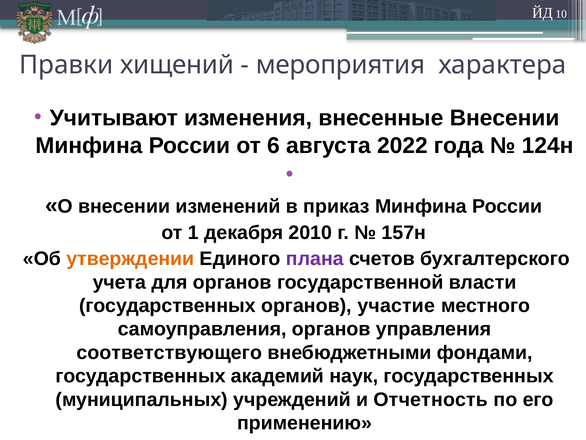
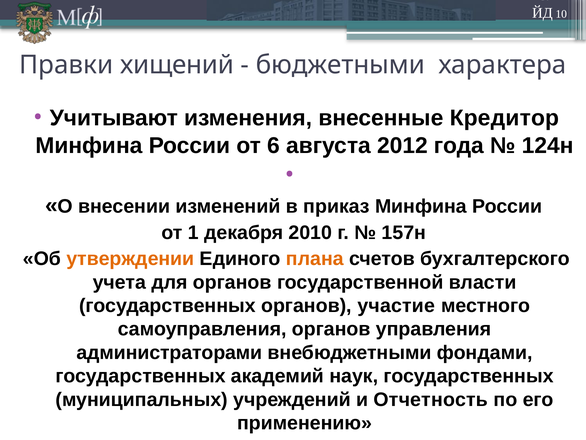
мероприятия: мероприятия -> бюджетными (340, 65)
внесенные Внесении: Внесении -> Кредитор (504, 118)
2022: 2022 -> 2012 (402, 145)
плана colour: purple -> orange (315, 258)
соответствующего: соответствующего -> администраторами (169, 352)
